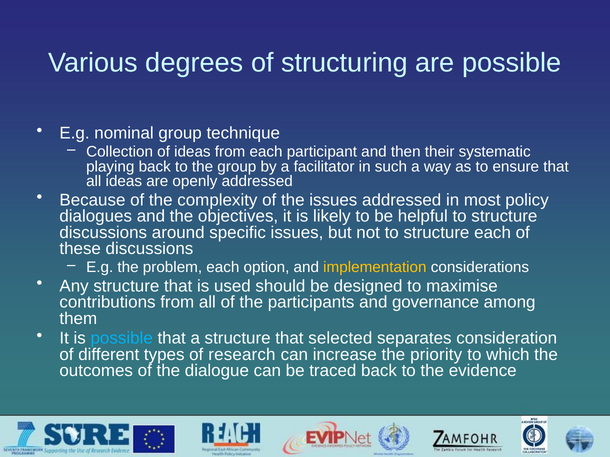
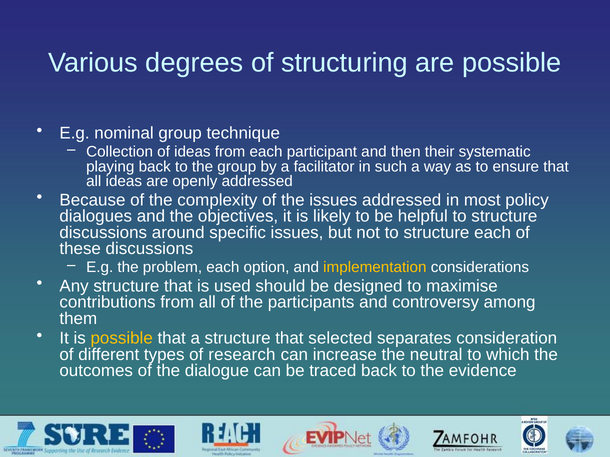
governance: governance -> controversy (436, 303)
possible colour: light blue -> yellow (122, 339)
priority: priority -> neutral (436, 355)
